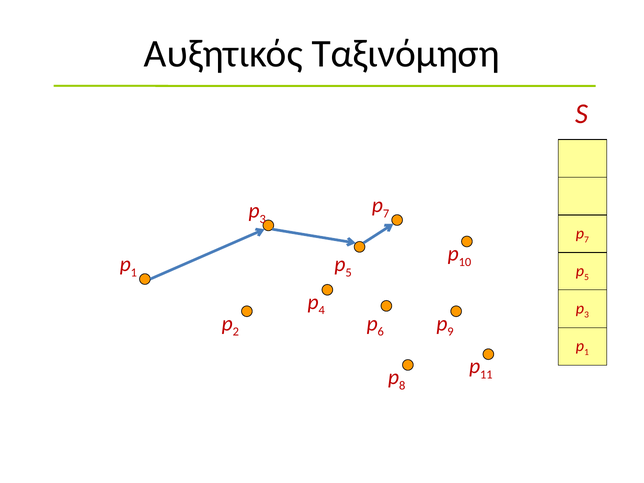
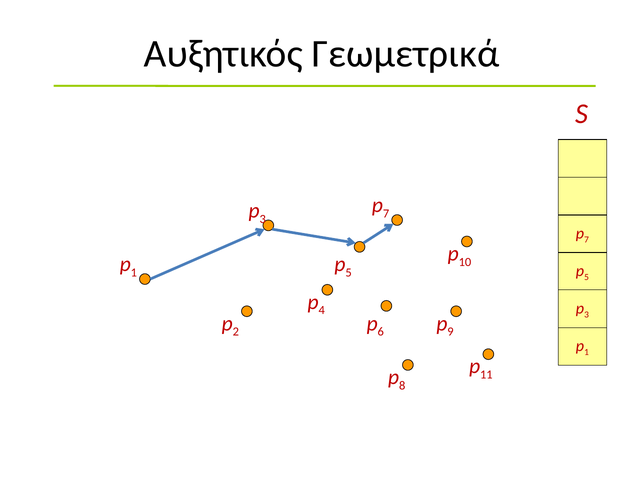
Ταξινόμηση: Ταξινόμηση -> Γεωμετρικά (406, 54)
